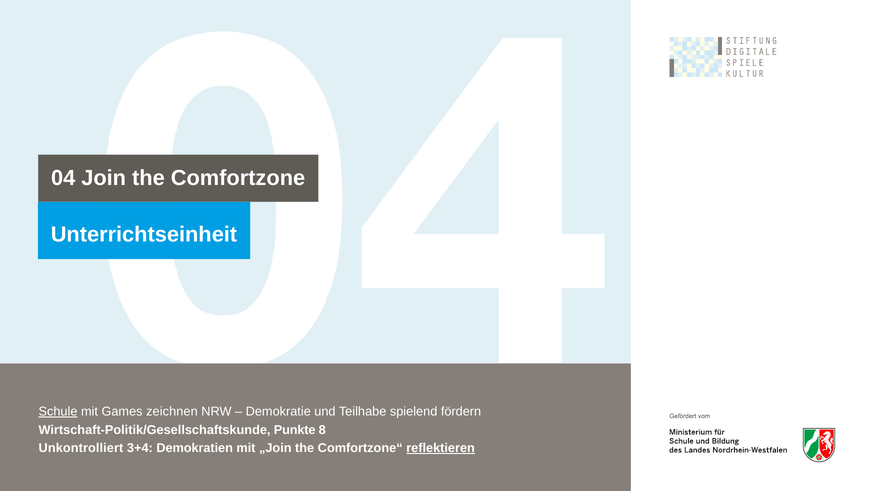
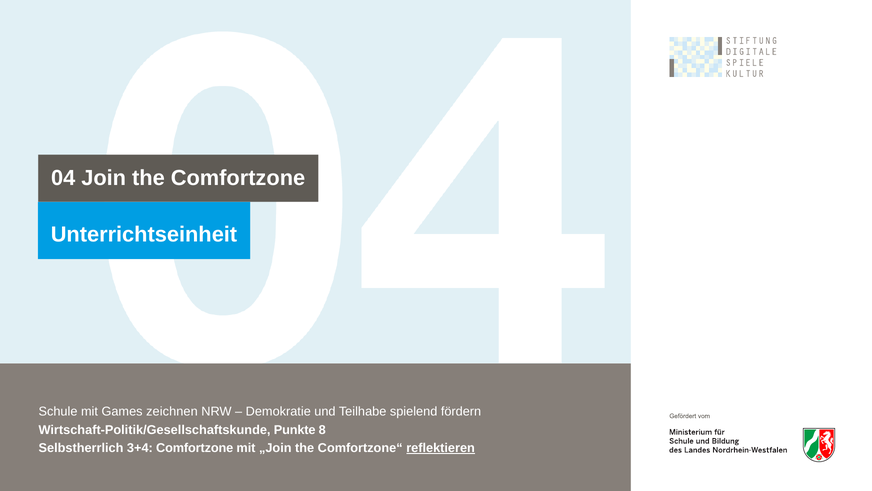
Schule underline: present -> none (58, 411)
Unkontrolliert: Unkontrolliert -> Selbstherrlich (81, 448)
3+4 Demokratien: Demokratien -> Comfortzone (195, 448)
